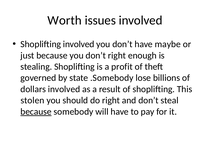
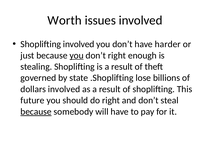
maybe: maybe -> harder (168, 44)
you underline: none -> present (77, 55)
is a profit: profit -> result (122, 66)
.Somebody: .Somebody -> .Shoplifting (112, 78)
stolen: stolen -> future (32, 100)
